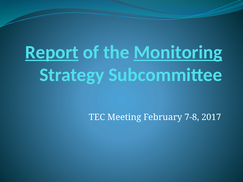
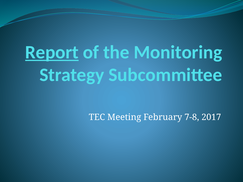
Monitoring underline: present -> none (178, 52)
